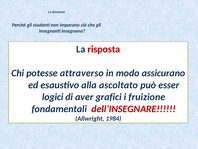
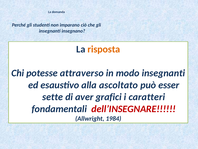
risposta colour: red -> orange (104, 49)
modo assicurano: assicurano -> insegnanti (163, 73)
logici: logici -> sette (53, 97)
fruizione: fruizione -> caratteri (147, 97)
